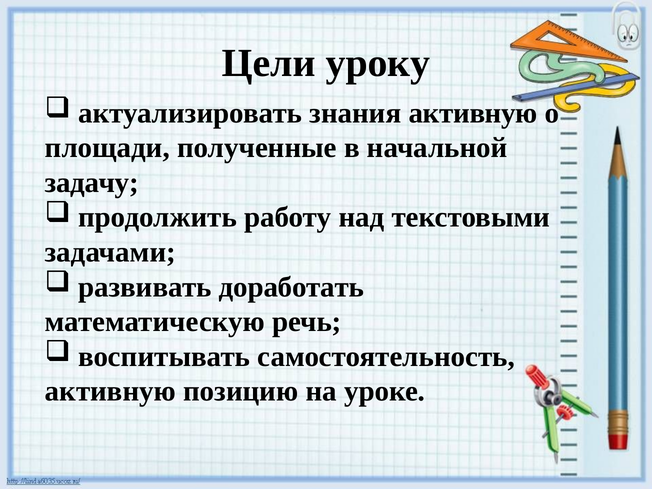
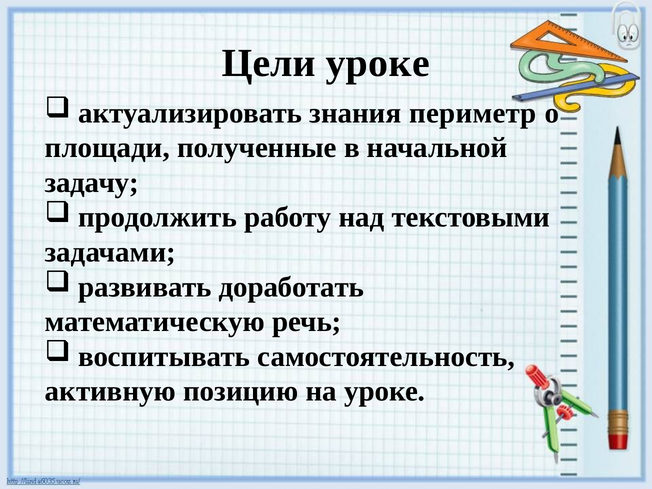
Цели уроку: уроку -> уроке (378, 63)
знания активную: активную -> периметр (473, 113)
